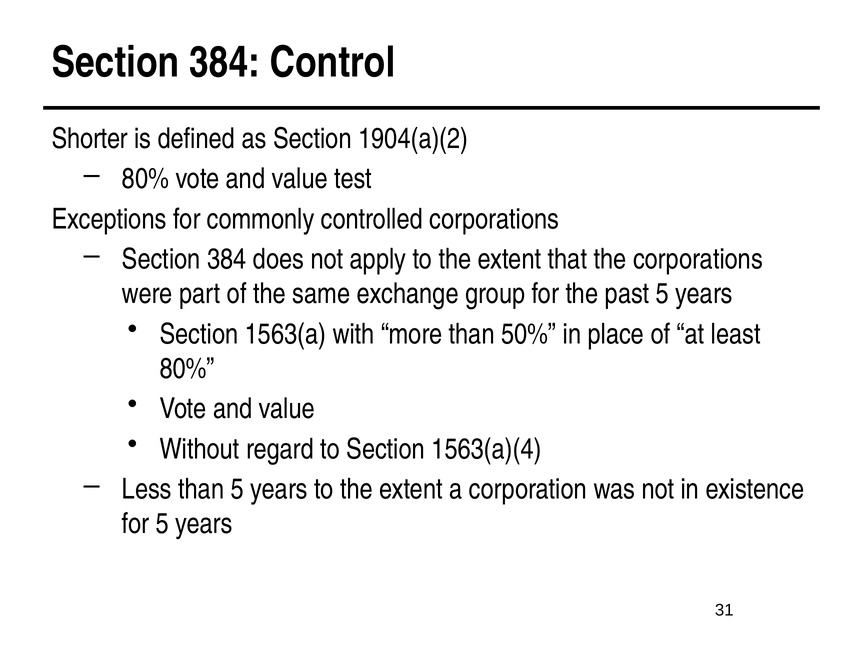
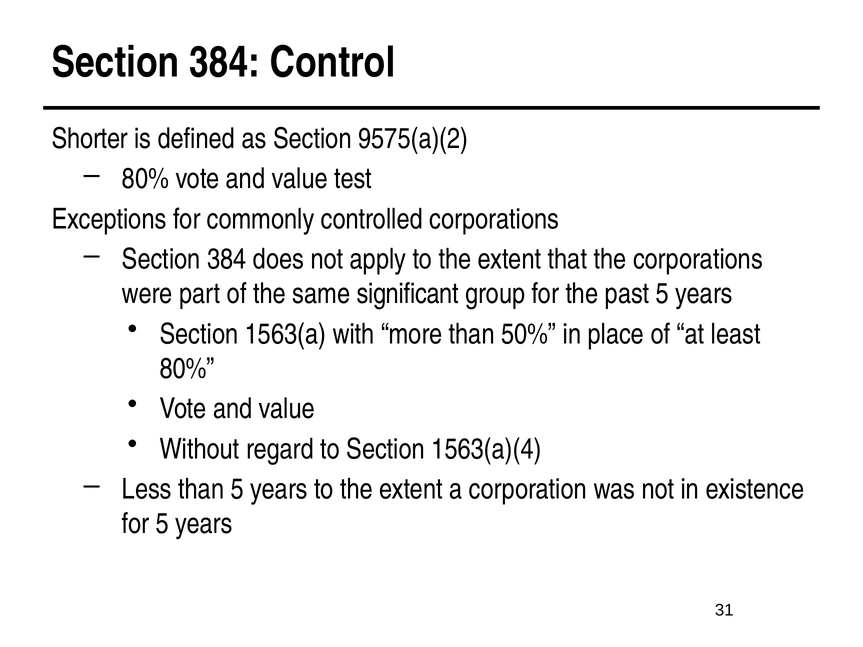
1904(a)(2: 1904(a)(2 -> 9575(a)(2 (413, 139)
exchange: exchange -> significant (408, 294)
